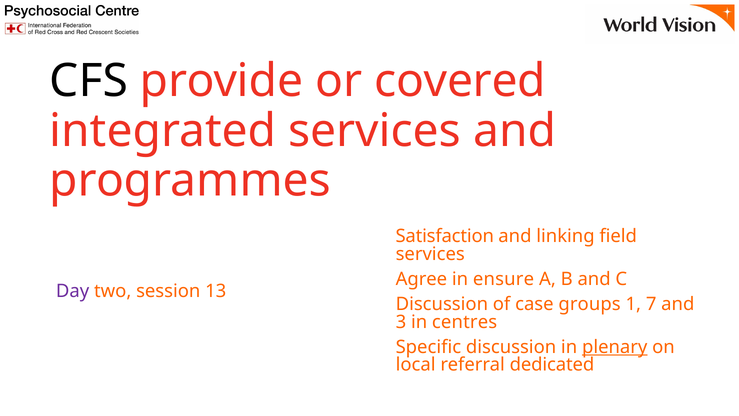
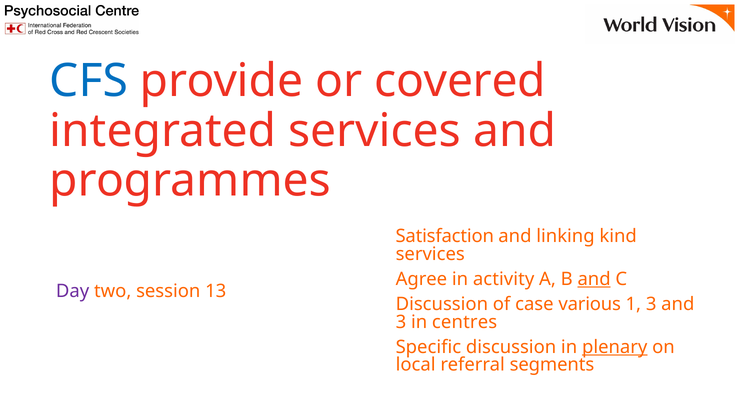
CFS colour: black -> blue (89, 81)
field: field -> kind (618, 236)
ensure: ensure -> activity (504, 279)
and underline: none -> present (594, 279)
groups: groups -> various (590, 304)
1 7: 7 -> 3 (651, 304)
dedicated: dedicated -> segments (552, 365)
